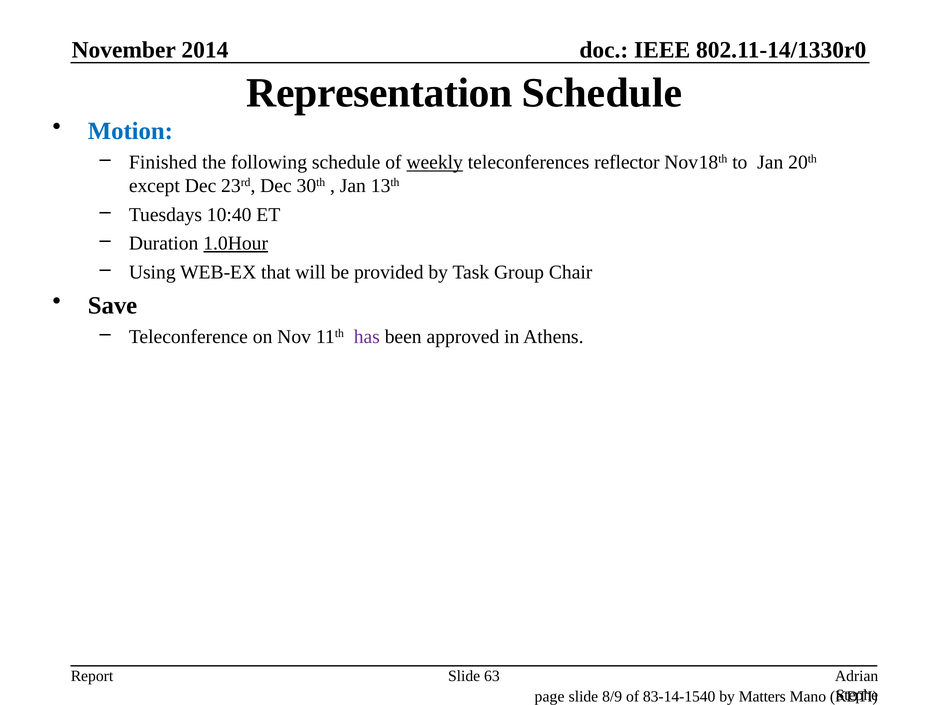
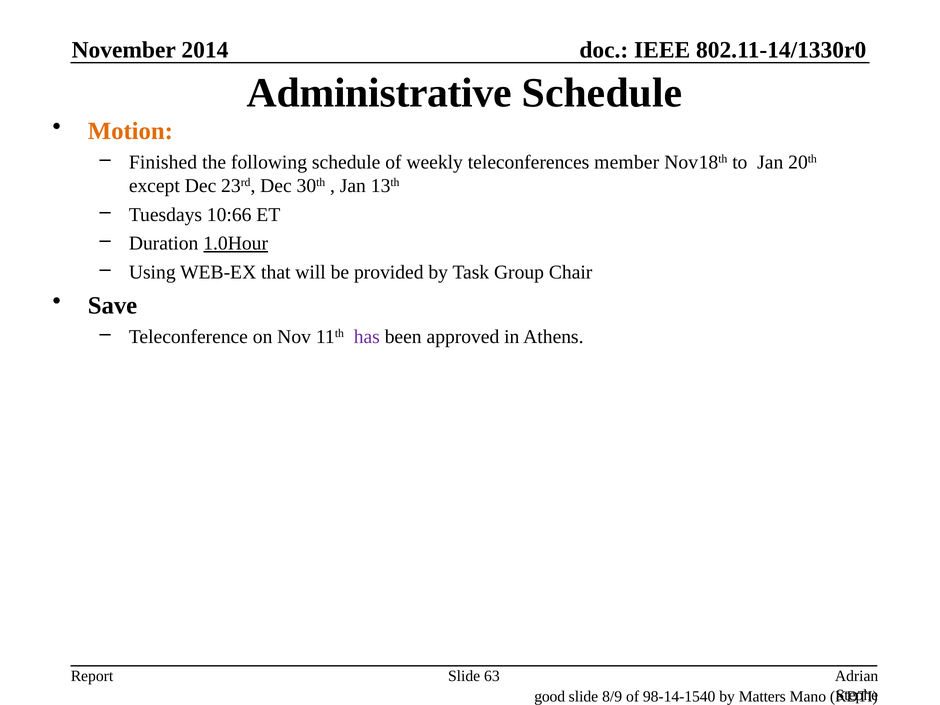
Representation: Representation -> Administrative (379, 93)
Motion colour: blue -> orange (130, 131)
weekly underline: present -> none (435, 162)
reflector: reflector -> member (627, 162)
10:40: 10:40 -> 10:66 (229, 215)
page: page -> good (550, 697)
83-14-1540: 83-14-1540 -> 98-14-1540 (679, 697)
